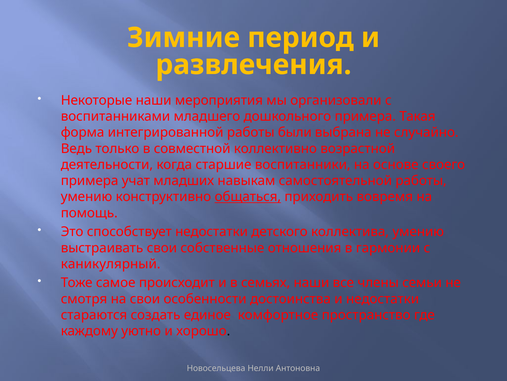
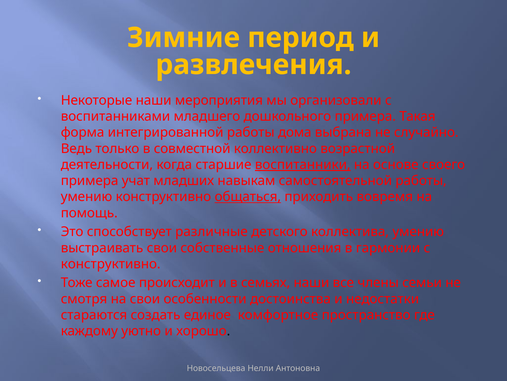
были: были -> дома (295, 132)
воспитанники underline: none -> present (303, 164)
способствует недостатки: недостатки -> различные (211, 231)
каникулярный: каникулярный -> конструктивно (111, 263)
